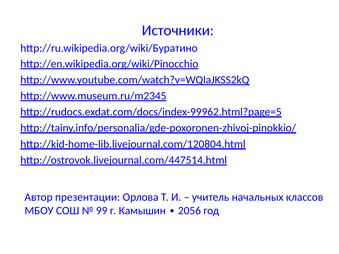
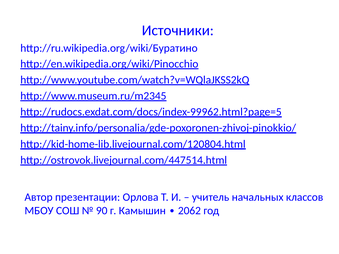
99: 99 -> 90 (102, 211)
2056: 2056 -> 2062 (189, 211)
